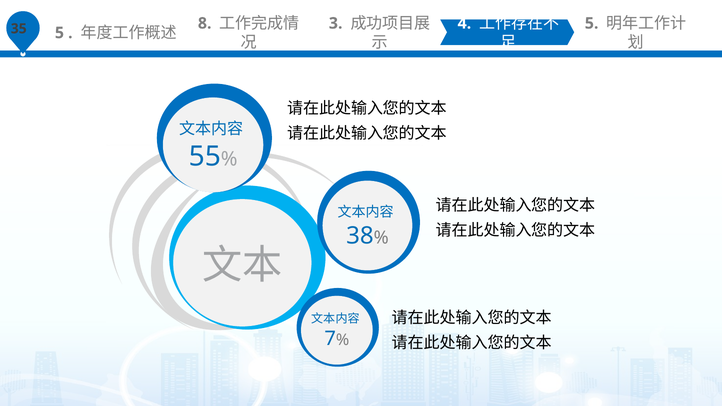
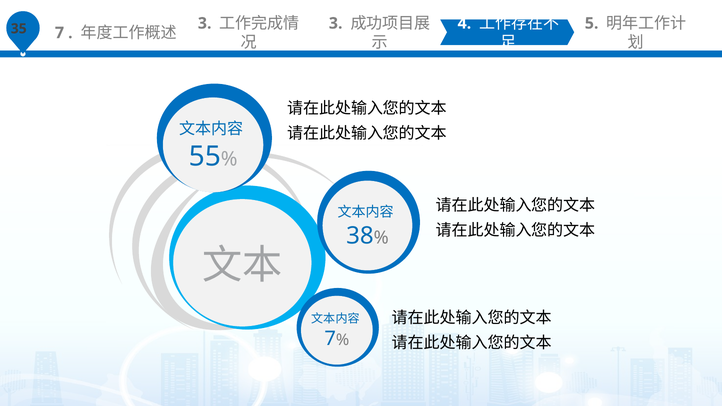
5: 5 -> 7 (59, 33)
8: 8 -> 3 (205, 23)
